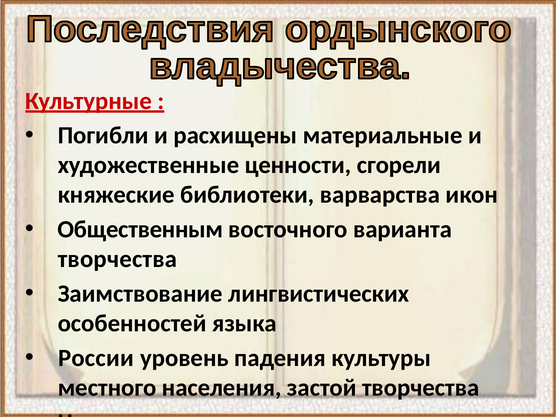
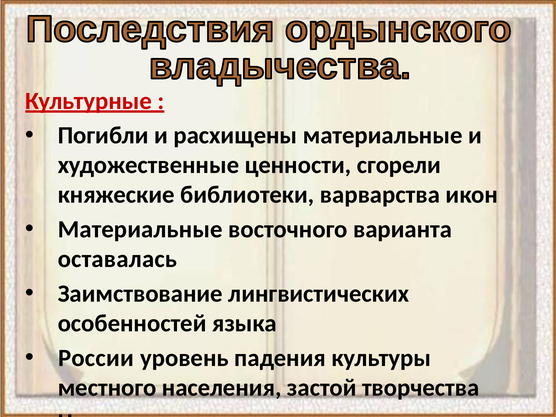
Общественным: Общественным -> Материальные (140, 229)
творчества: творчества -> оставалась (117, 259)
